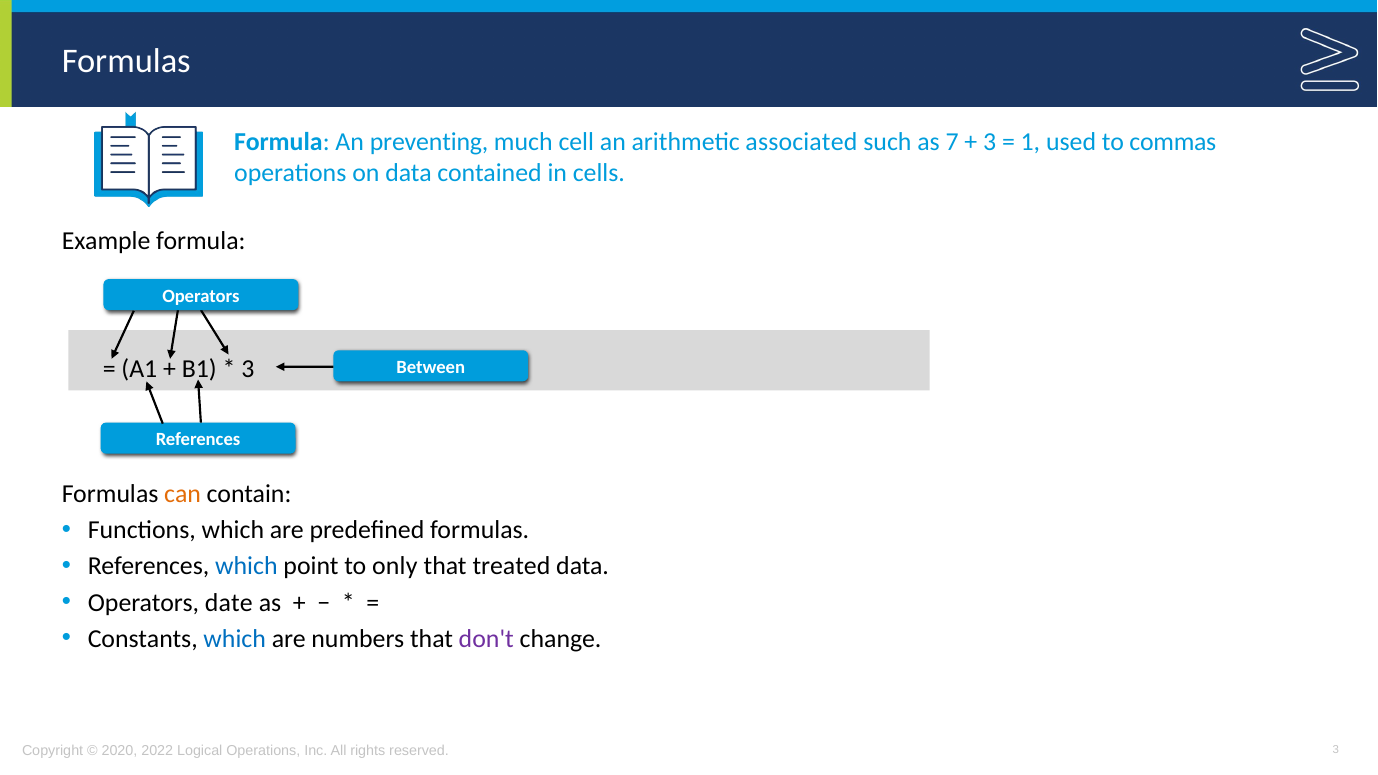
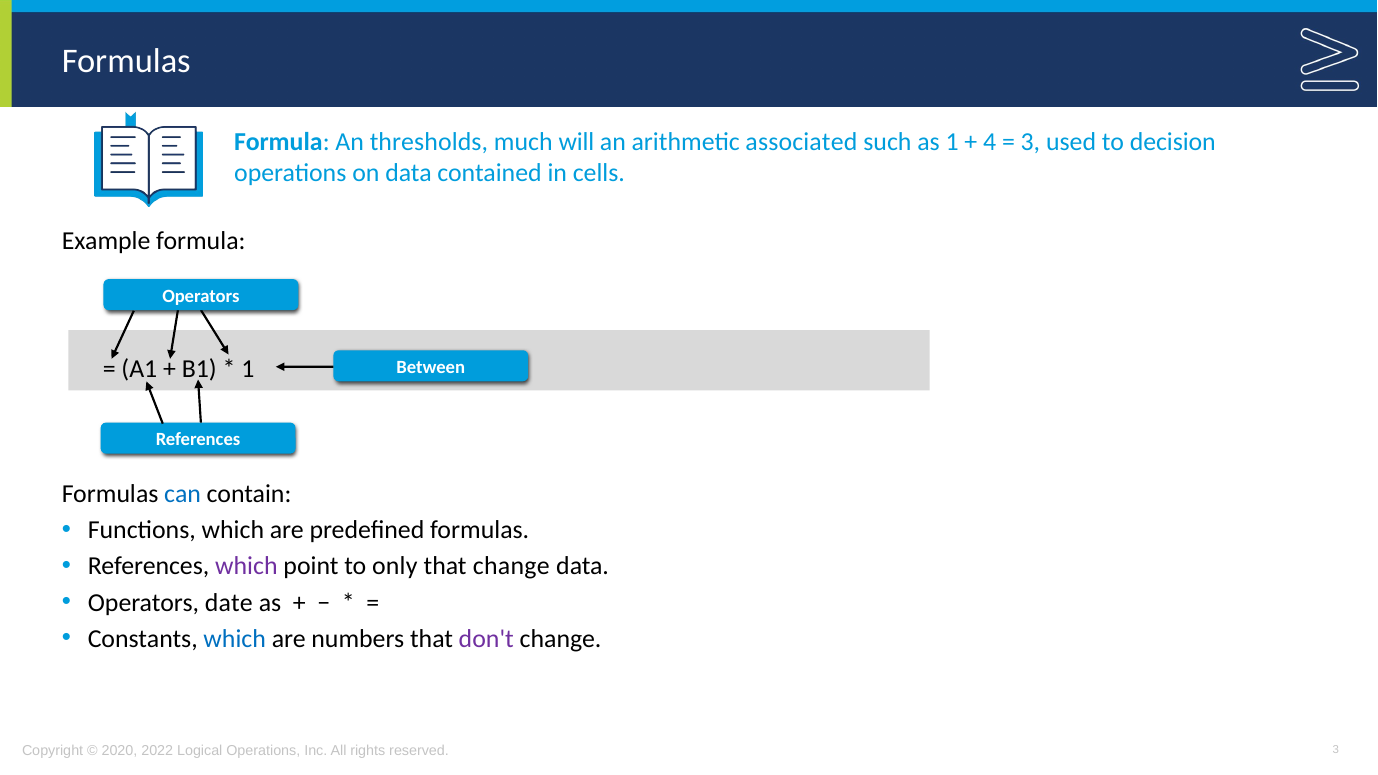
preventing: preventing -> thresholds (429, 142)
cell: cell -> will (576, 142)
as 7: 7 -> 1 (952, 142)
3: 3 -> 4 (990, 142)
1: 1 -> 3 (1030, 142)
commas: commas -> decision (1173, 142)
3: 3 -> 1 (248, 369)
can colour: orange -> blue (183, 494)
which colour: blue -> purple (246, 566)
that treated: treated -> change (511, 566)
